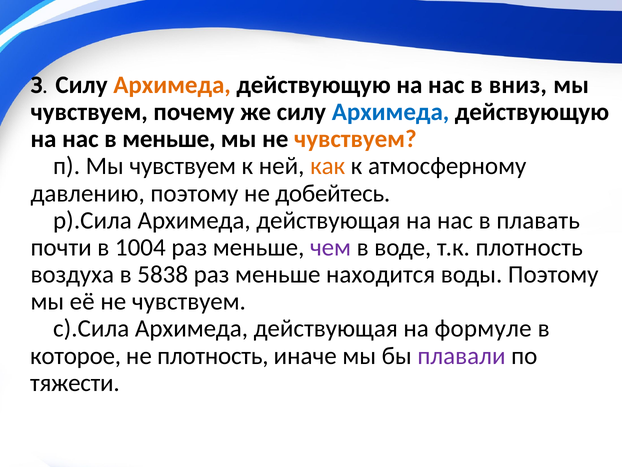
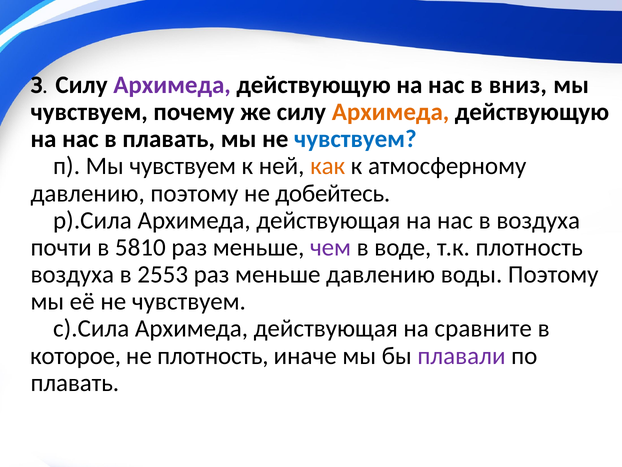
Архимеда colour: orange -> purple (172, 85)
Архимеда colour: blue -> orange (391, 112)
в меньше: меньше -> плавать (169, 139)
чувствуем colour: orange -> blue (355, 139)
в плавать: плавать -> воздуха (538, 220)
1004: 1004 -> 5810 (140, 247)
5838: 5838 -> 2553 (163, 274)
меньше находится: находится -> давлению (381, 274)
формуле: формуле -> сравните (483, 328)
тяжести: тяжести -> плавать (75, 382)
